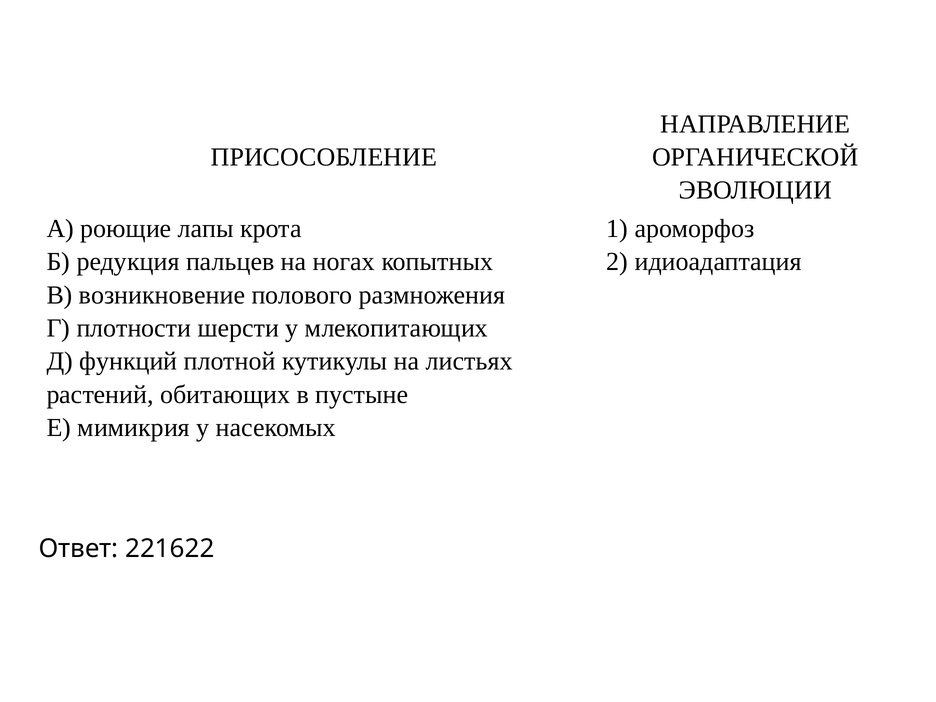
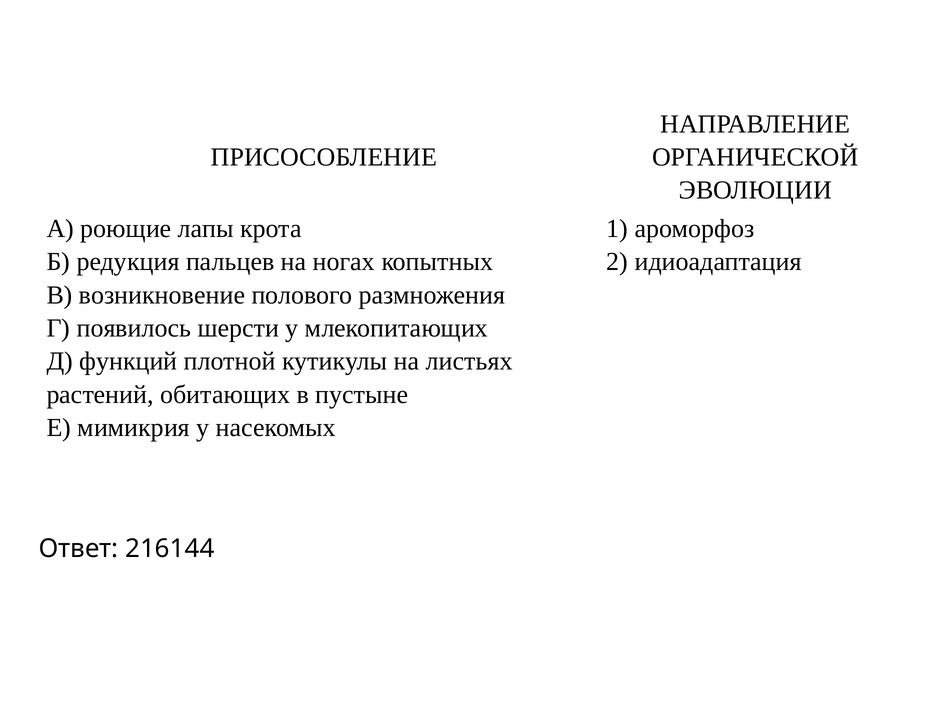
плотности: плотности -> появилось (134, 328)
221622: 221622 -> 216144 (170, 549)
